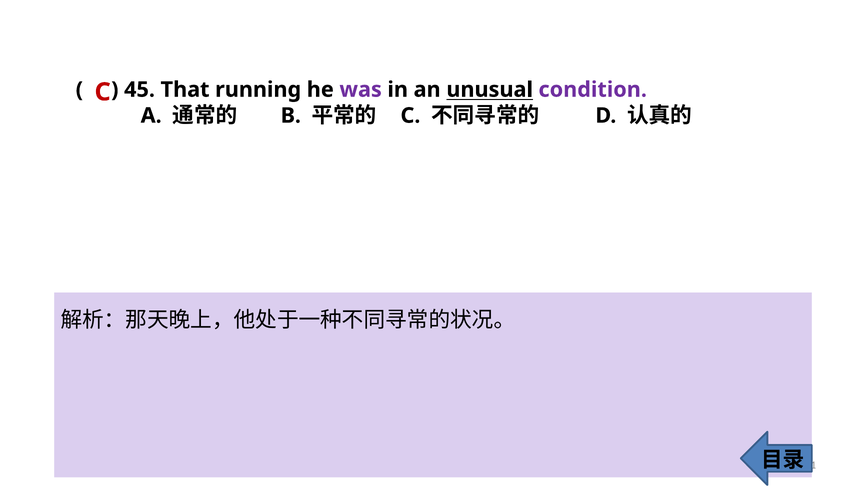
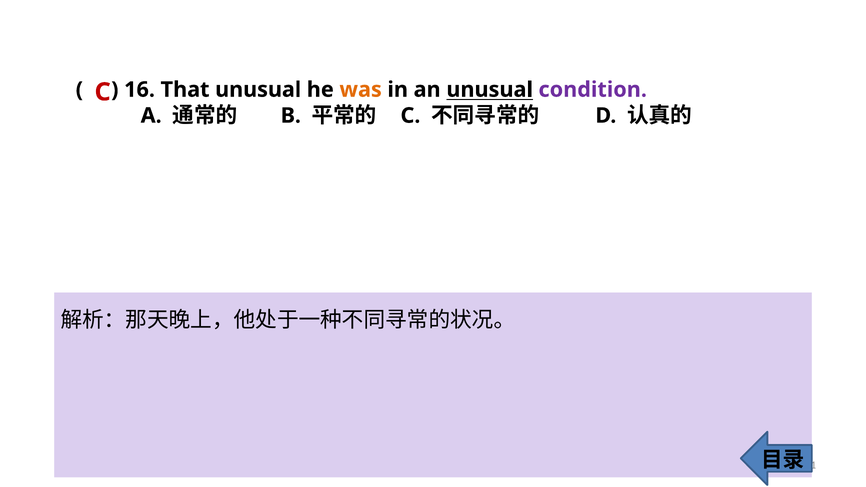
45: 45 -> 16 (140, 90)
That running: running -> unusual (258, 90)
was colour: purple -> orange (361, 90)
